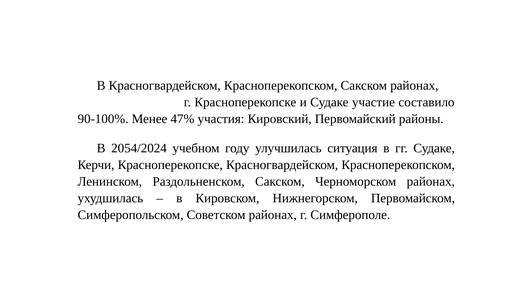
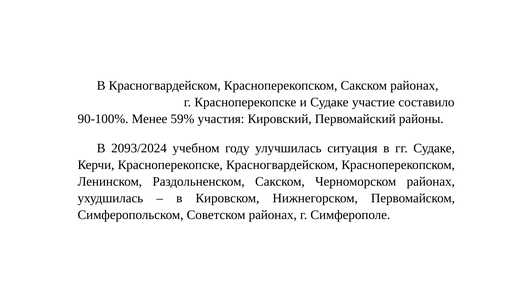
47%: 47% -> 59% (182, 119)
2054/2024: 2054/2024 -> 2093/2024 (139, 148)
